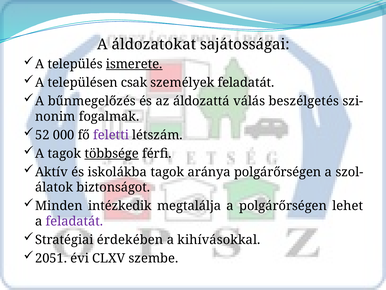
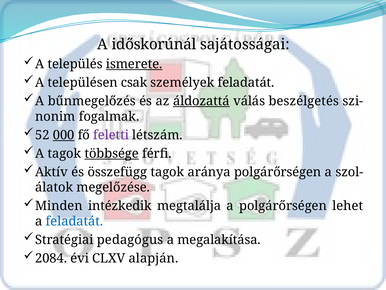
áldozatokat: áldozatokat -> időskorúnál (154, 44)
áldozattá underline: none -> present (201, 101)
000 underline: none -> present (64, 135)
iskolákba: iskolákba -> összefügg (117, 172)
biztonságot: biztonságot -> megelőzése (113, 187)
feladatát colour: purple -> blue (74, 221)
érdekében: érdekében -> pedagógus (130, 239)
kihívásokkal: kihívásokkal -> megalakítása (219, 239)
2051: 2051 -> 2084 (51, 258)
szembe: szembe -> alapján (153, 258)
